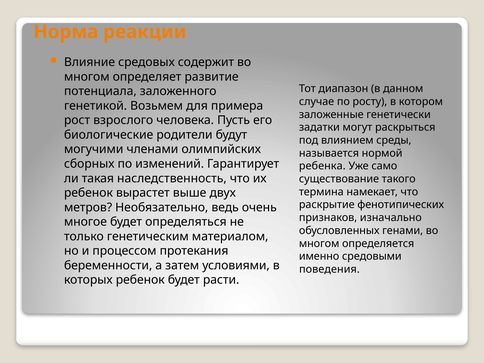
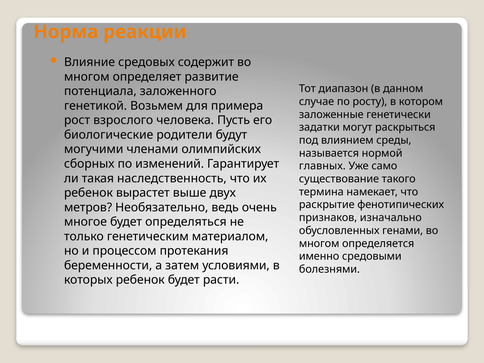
ребенка: ребенка -> главных (322, 166)
поведения: поведения -> болезнями (329, 269)
